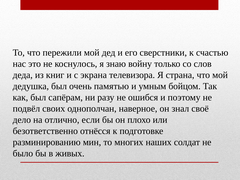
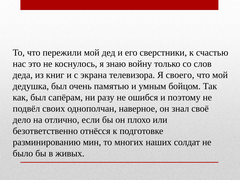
страна: страна -> своего (180, 75)
